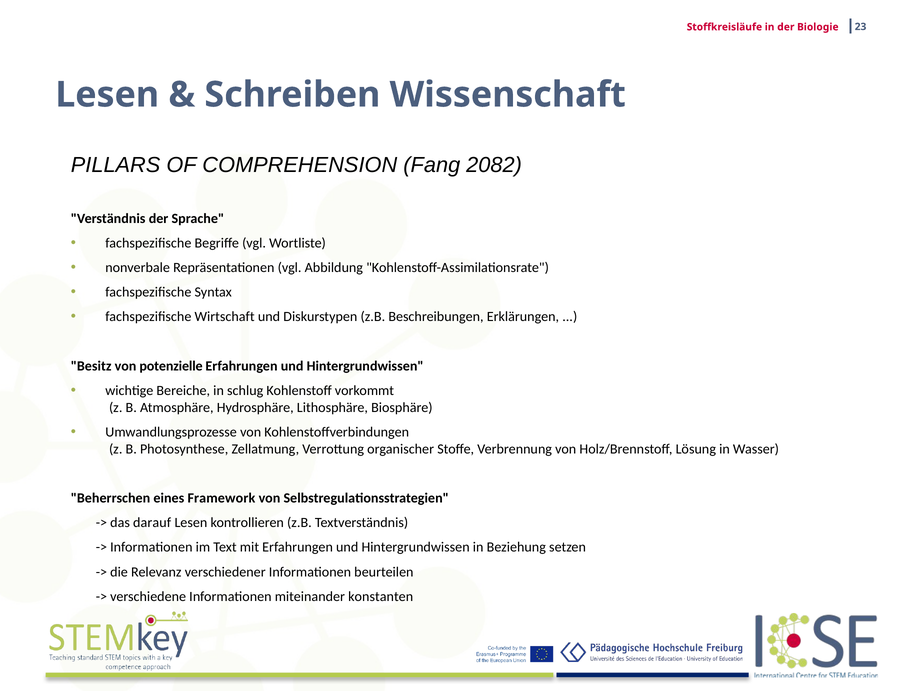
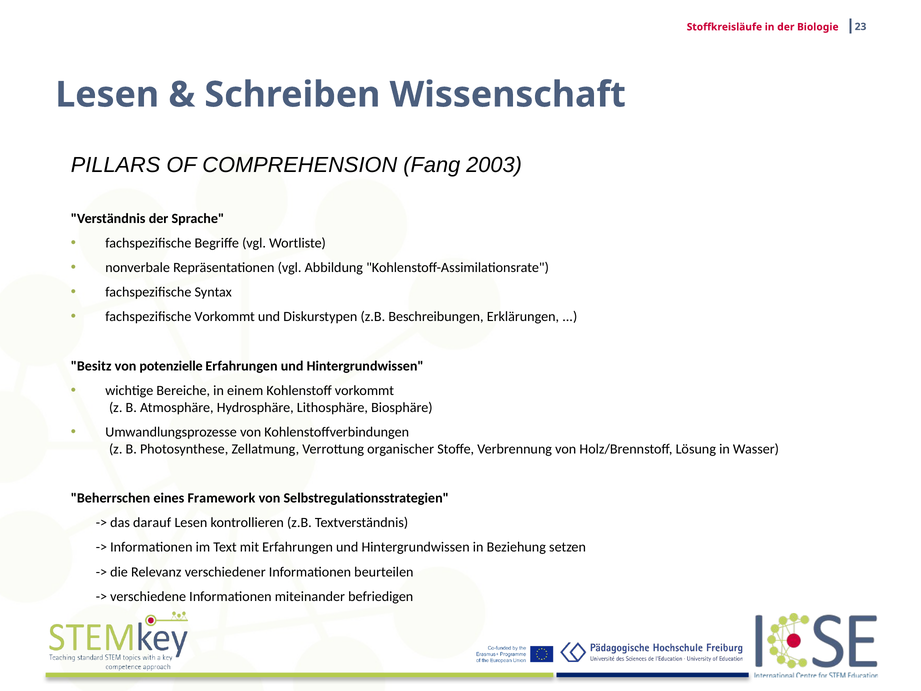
2082: 2082 -> 2003 (494, 165)
fachspezifische Wirtschaft: Wirtschaft -> Vorkommt (225, 317)
schlug: schlug -> einem (245, 390)
konstanten: konstanten -> befriedigen (381, 596)
